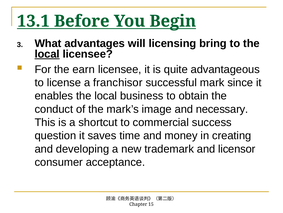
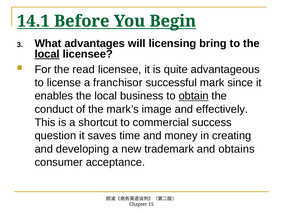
13.1: 13.1 -> 14.1 (33, 21)
earn: earn -> read (84, 69)
obtain underline: none -> present (194, 96)
necessary: necessary -> effectively (222, 109)
licensor: licensor -> obtains (237, 148)
